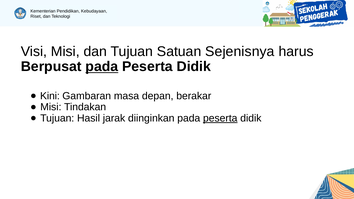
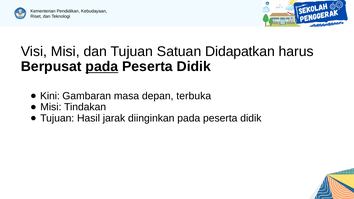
Sejenisnya: Sejenisnya -> Didapatkan (240, 51)
berakar: berakar -> terbuka (194, 96)
peserta underline: present -> none (220, 118)
